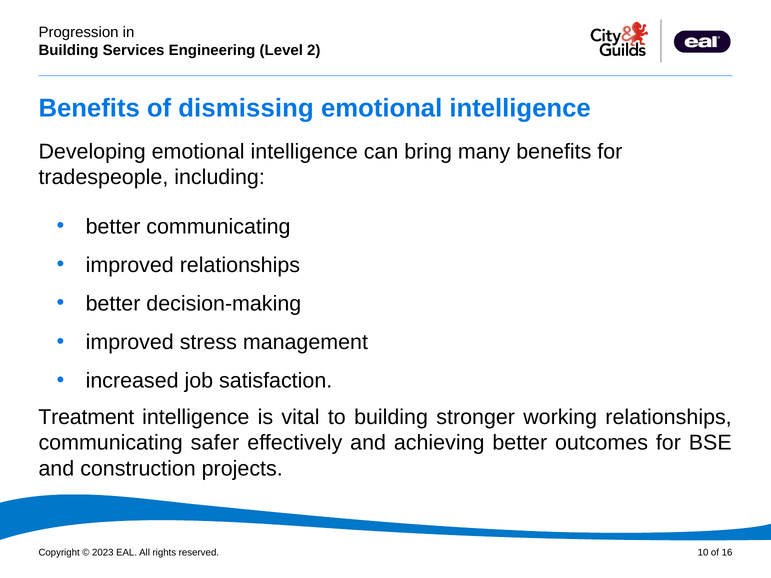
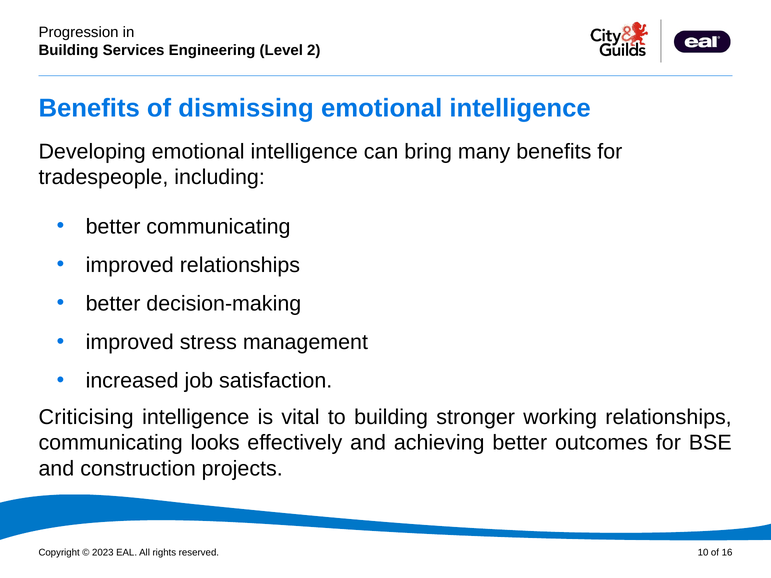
Treatment: Treatment -> Criticising (86, 417)
safer: safer -> looks (215, 443)
